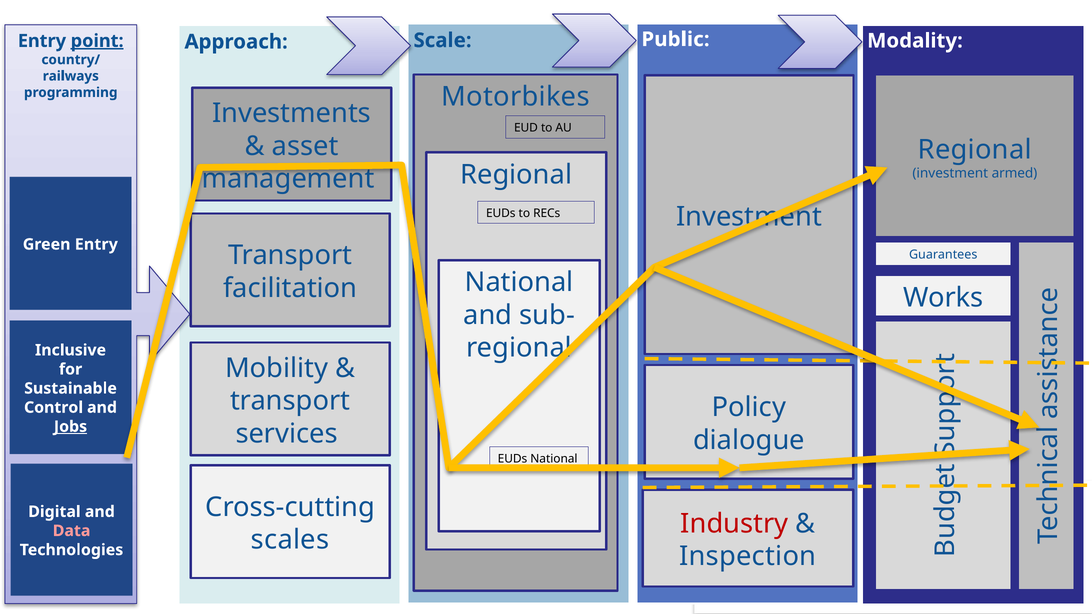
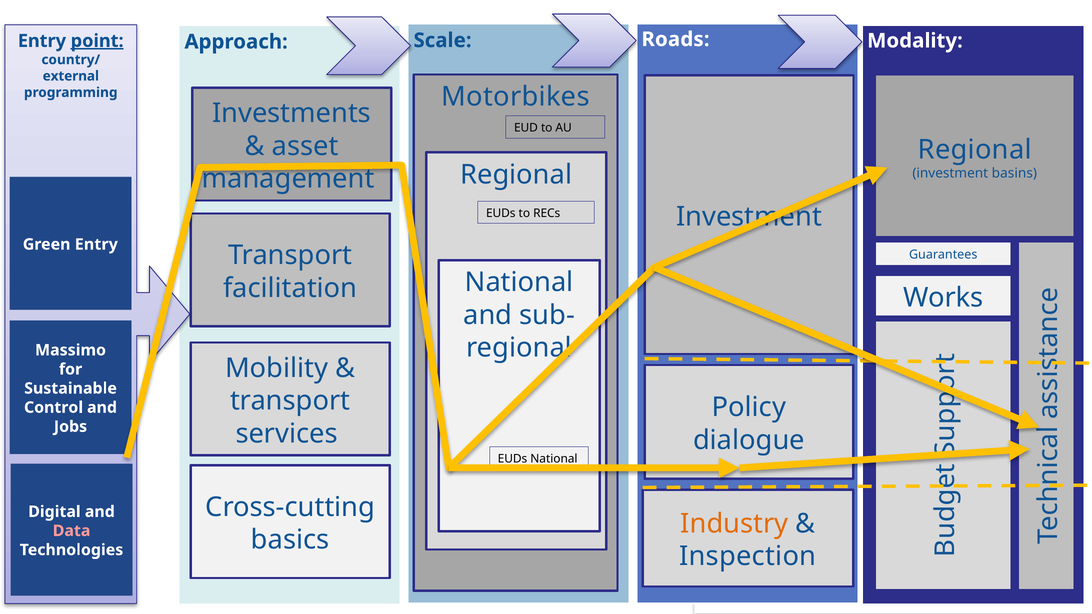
Public: Public -> Roads (675, 39)
railways: railways -> external (71, 76)
armed: armed -> basins (1014, 173)
Inclusive: Inclusive -> Massimo (71, 350)
Jobs underline: present -> none (71, 427)
Industry colour: red -> orange (734, 524)
scales: scales -> basics (290, 540)
